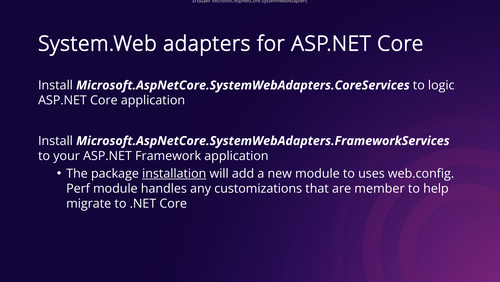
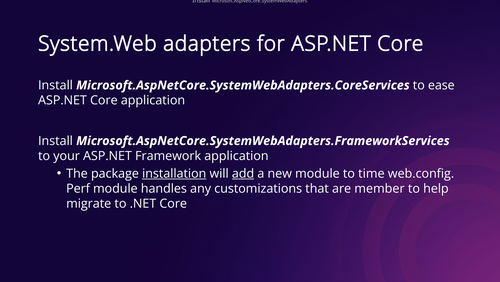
logic: logic -> ease (441, 85)
add underline: none -> present (243, 173)
uses: uses -> time (371, 173)
